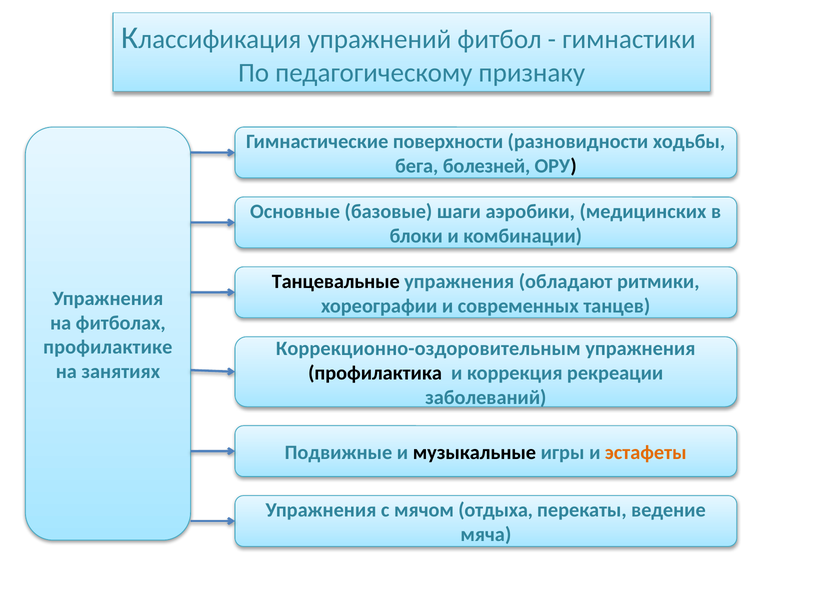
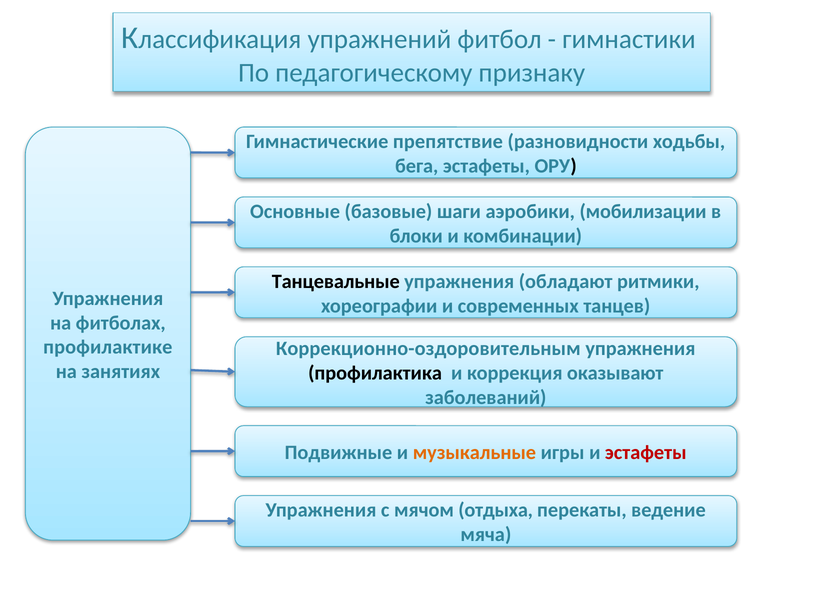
поверхности: поверхности -> препятствие (448, 142)
бега болезней: болезней -> эстафеты (486, 166)
медицинских: медицинских -> мобилизации (643, 211)
рекреации: рекреации -> оказывают (615, 373)
музыкальные colour: black -> orange (474, 452)
эстафеты colour: orange -> red (646, 452)
